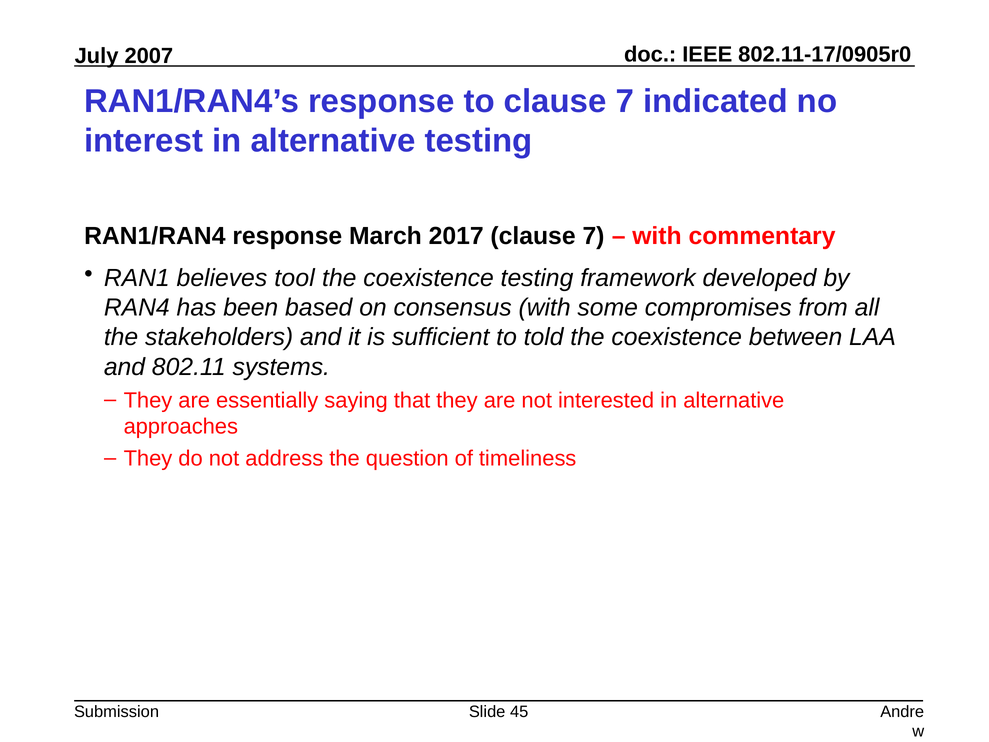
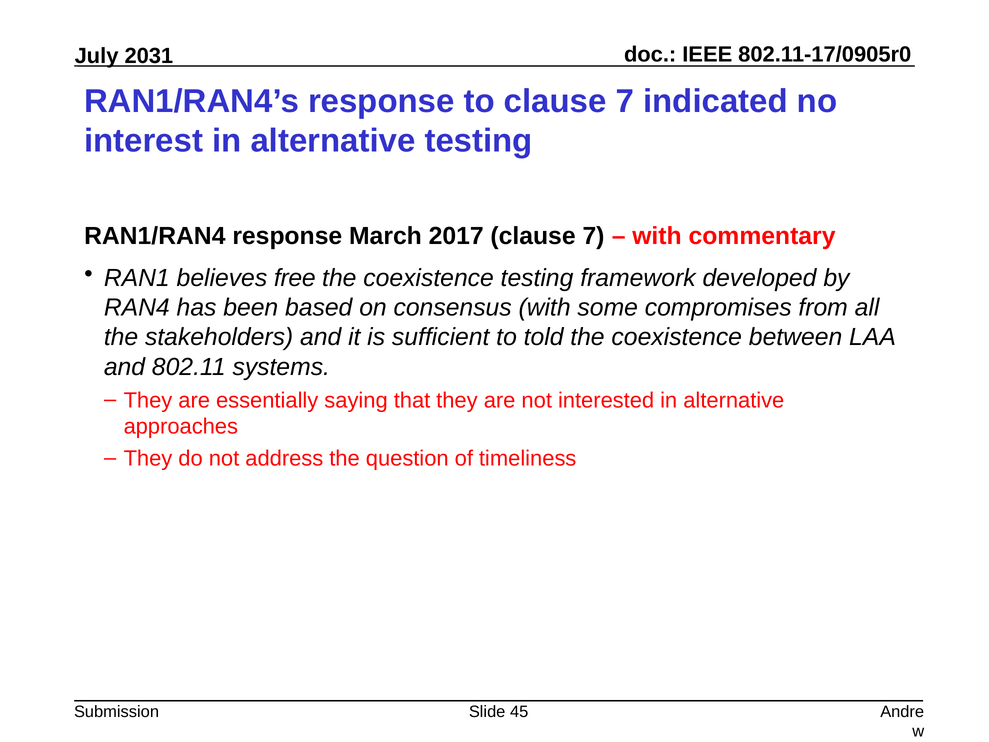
2007: 2007 -> 2031 (149, 56)
tool: tool -> free (295, 278)
